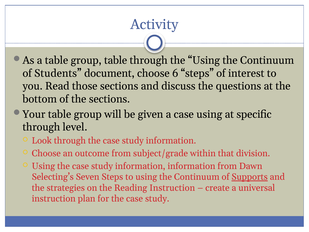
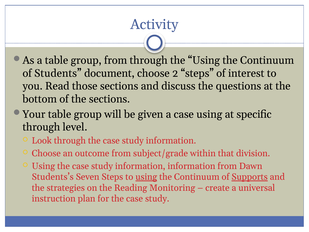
group table: table -> from (116, 60)
6: 6 -> 2 (175, 73)
Selecting’s: Selecting’s -> Students’s (53, 177)
using underline: none -> present (146, 177)
Reading Instruction: Instruction -> Monitoring (172, 188)
